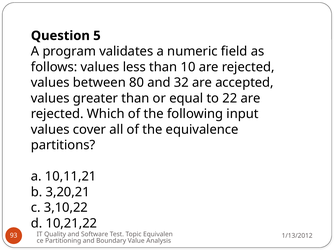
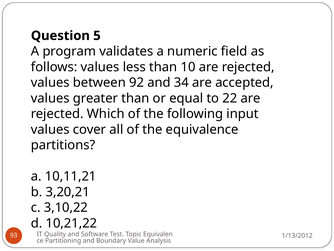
80: 80 -> 92 (137, 82)
32: 32 -> 34 (181, 82)
